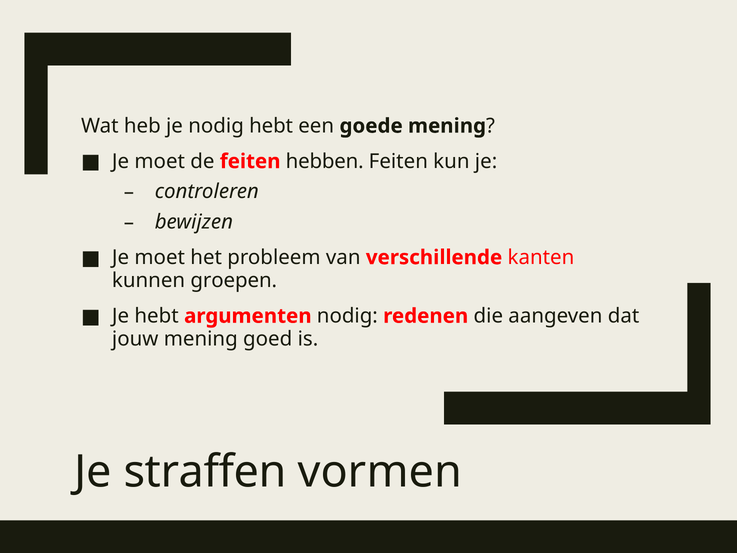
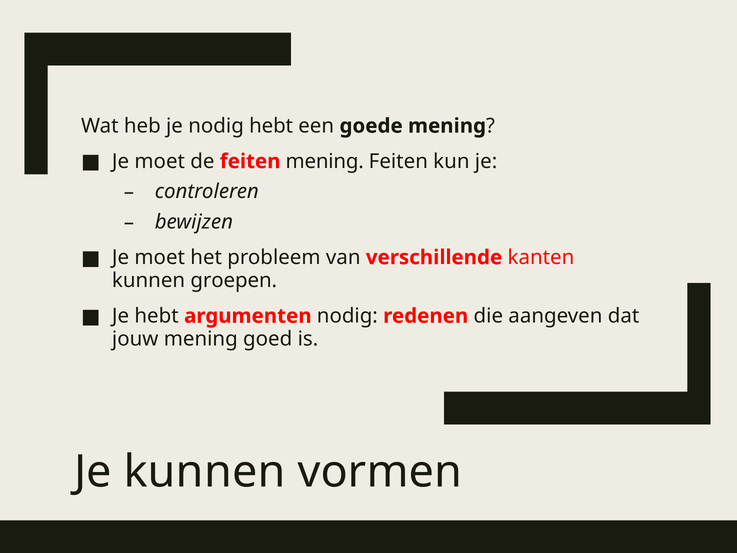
feiten hebben: hebben -> mening (325, 161)
Je straffen: straffen -> kunnen (205, 472)
